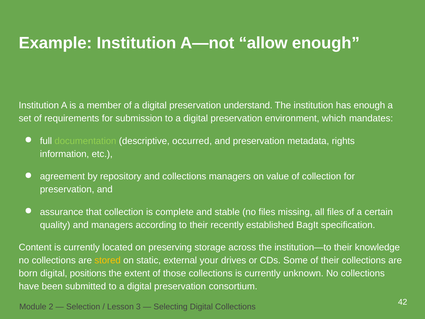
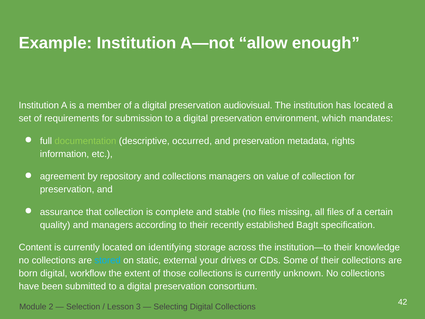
understand: understand -> audiovisual (248, 105)
has enough: enough -> located (369, 105)
preserving: preserving -> identifying (170, 247)
stored colour: yellow -> light blue (108, 260)
positions: positions -> workflow (88, 273)
